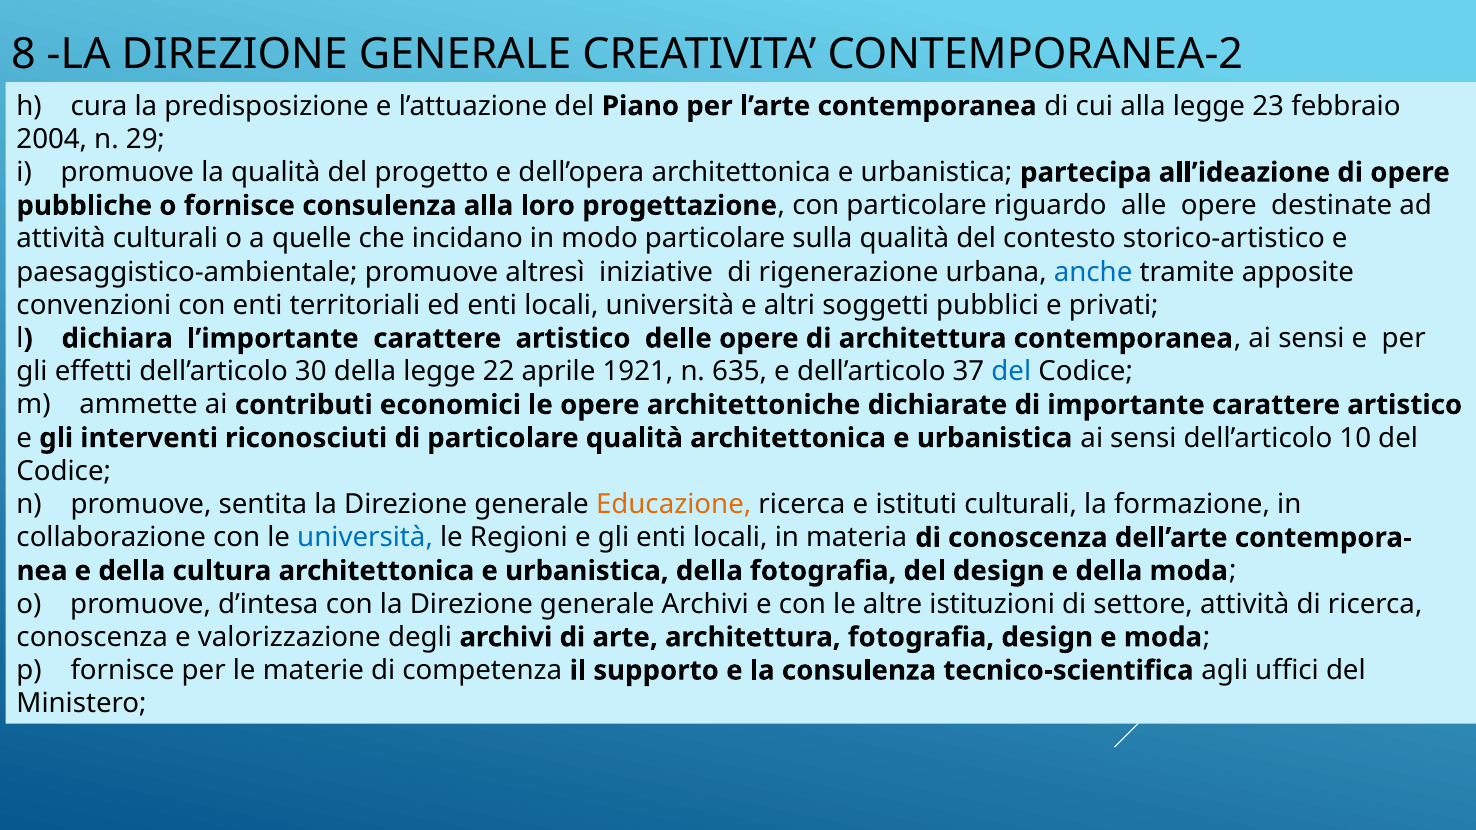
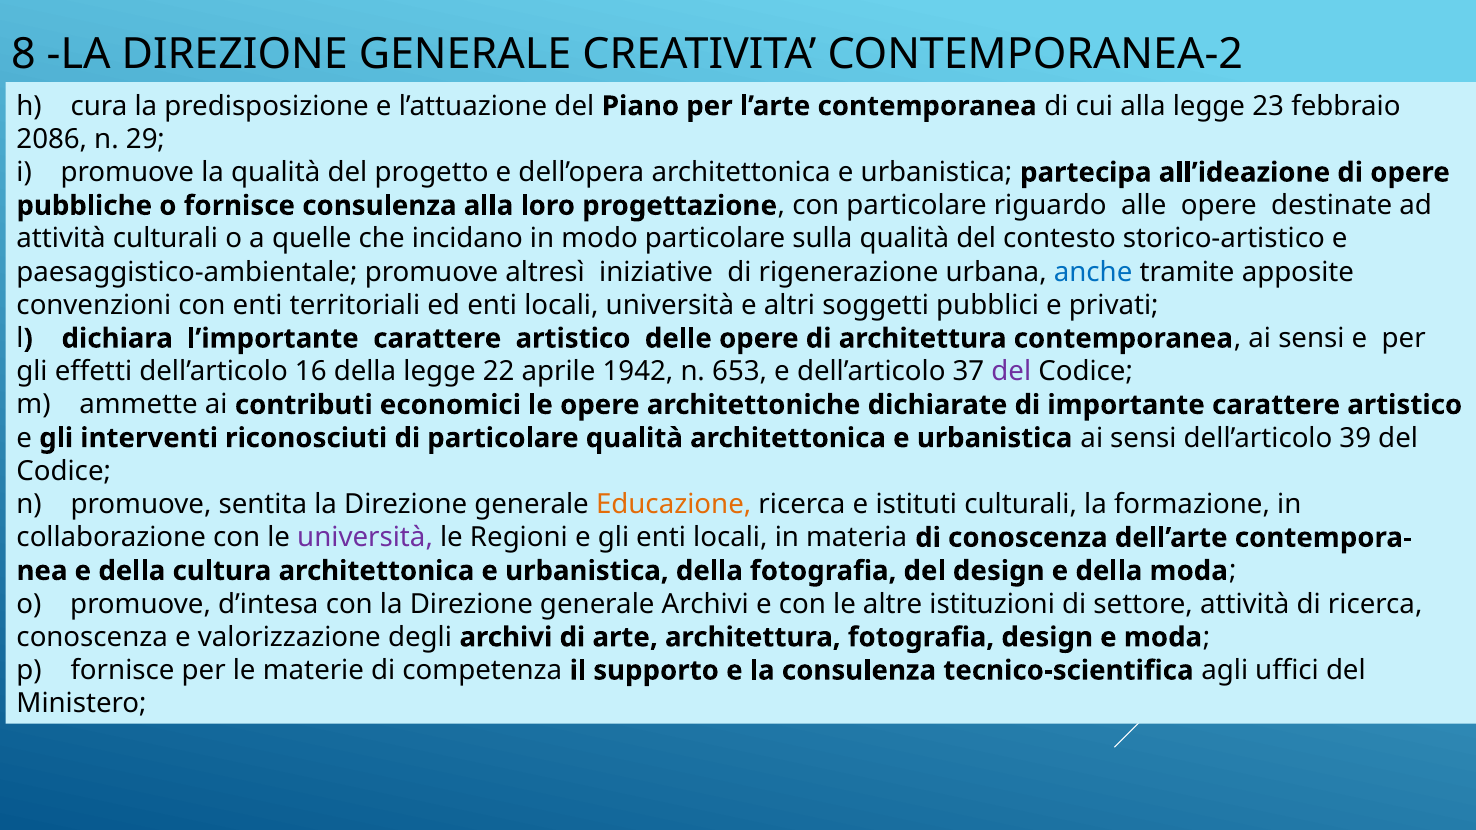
2004: 2004 -> 2086 (52, 139)
30: 30 -> 16 (311, 372)
1921: 1921 -> 1942 (638, 372)
635: 635 -> 653 (740, 372)
del colour: blue -> purple (1011, 372)
10: 10 -> 39 (1355, 438)
università colour: blue -> purple (365, 538)
